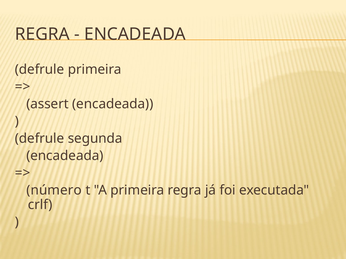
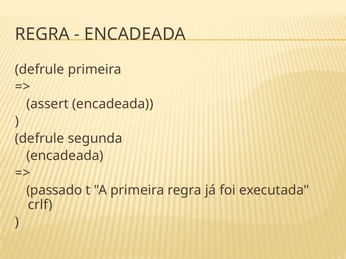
número: número -> passado (54, 191)
